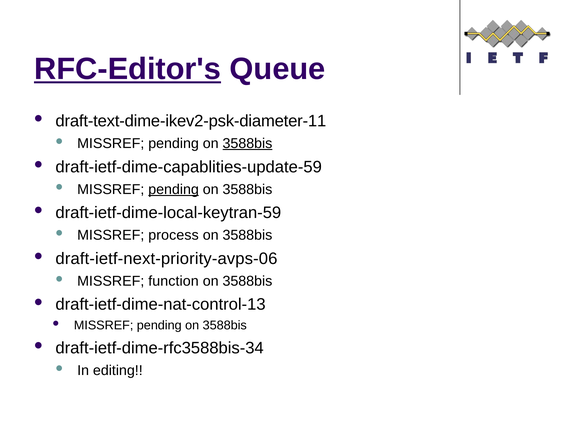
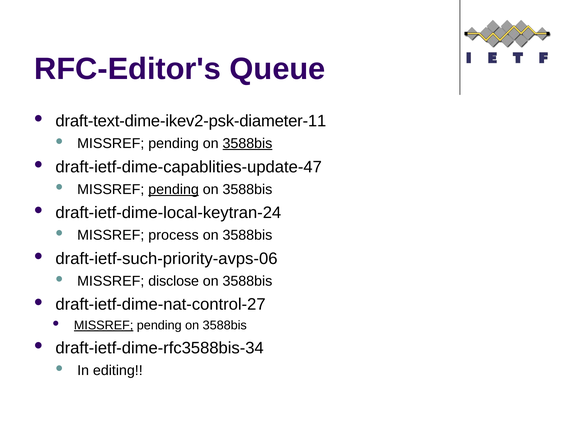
RFC-Editor's underline: present -> none (128, 69)
draft-ietf-dime-capablities-update-59: draft-ietf-dime-capablities-update-59 -> draft-ietf-dime-capablities-update-47 (189, 167)
draft-ietf-dime-local-keytran-59: draft-ietf-dime-local-keytran-59 -> draft-ietf-dime-local-keytran-24 (168, 213)
draft-ietf-next-priority-avps-06: draft-ietf-next-priority-avps-06 -> draft-ietf-such-priority-avps-06 (167, 258)
function: function -> disclose (174, 281)
draft-ietf-dime-nat-control-13: draft-ietf-dime-nat-control-13 -> draft-ietf-dime-nat-control-27 (161, 304)
MISSREF underline: none -> present (104, 325)
